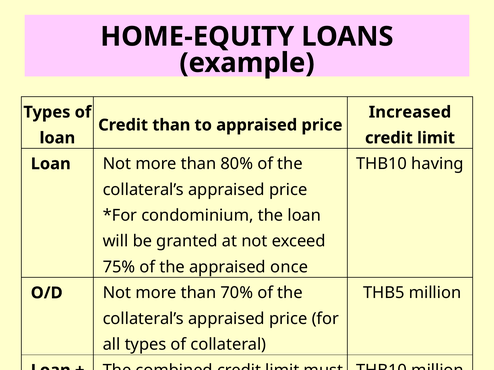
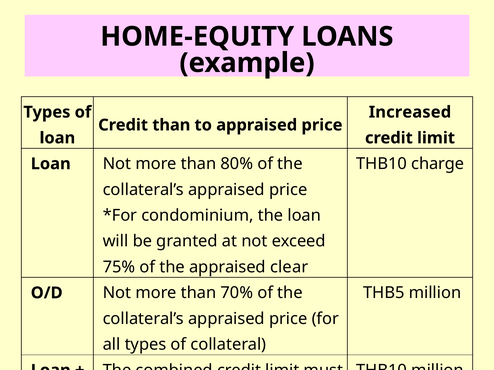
having: having -> charge (438, 164)
once: once -> clear (289, 267)
